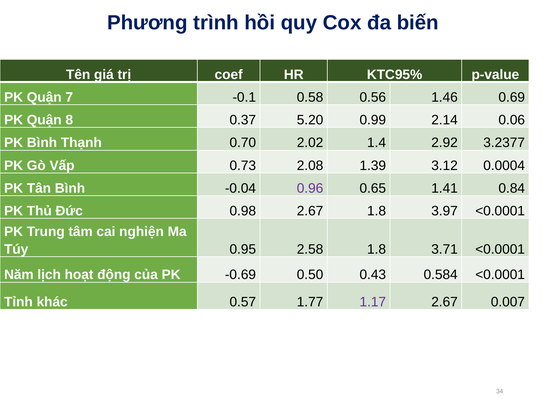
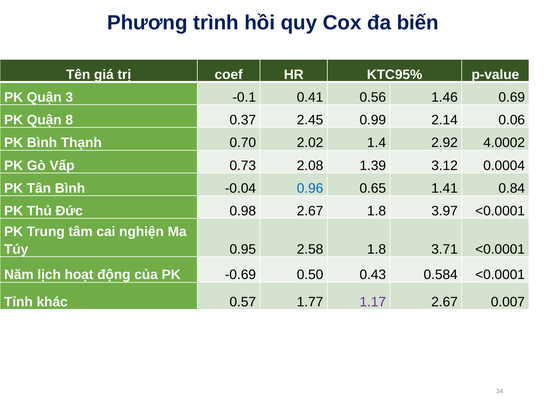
7: 7 -> 3 (69, 97)
0.58: 0.58 -> 0.41 (310, 97)
5.20: 5.20 -> 2.45 (310, 120)
3.2377: 3.2377 -> 4.0002 (504, 143)
0.96 colour: purple -> blue (310, 188)
